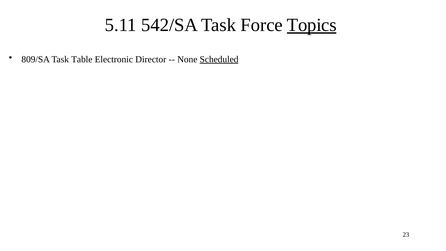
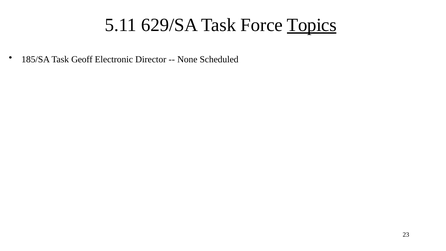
542/SA: 542/SA -> 629/SA (170, 25)
809/SA: 809/SA -> 185/SA (36, 59)
Table: Table -> Geoff (82, 59)
Scheduled underline: present -> none (219, 59)
